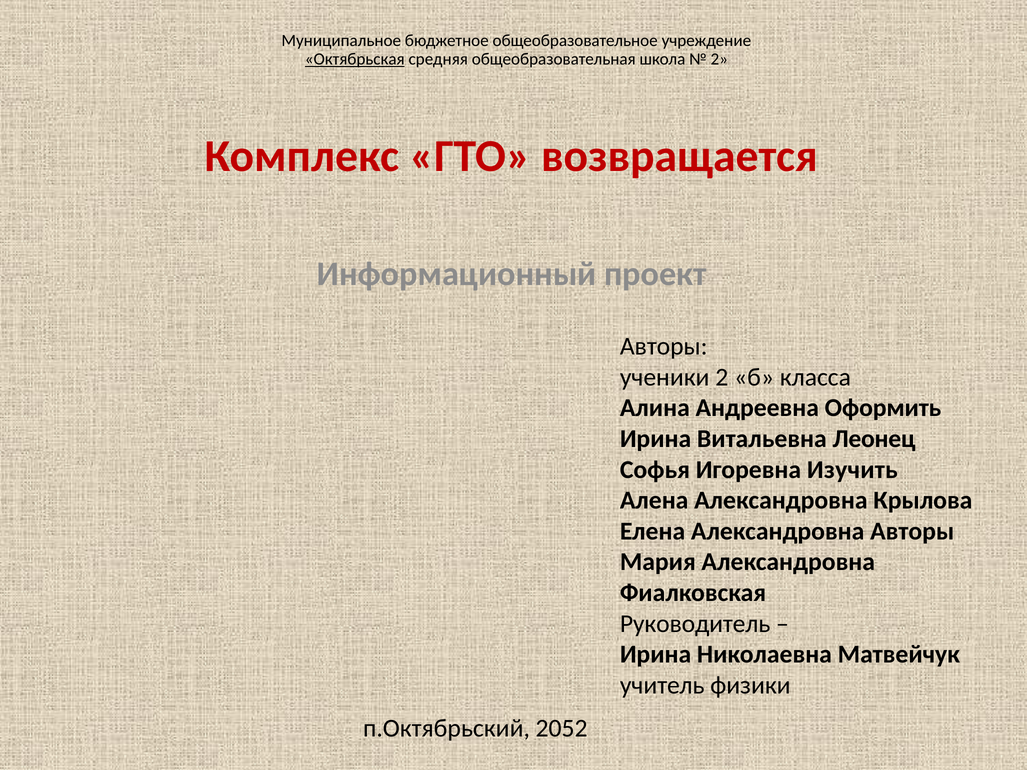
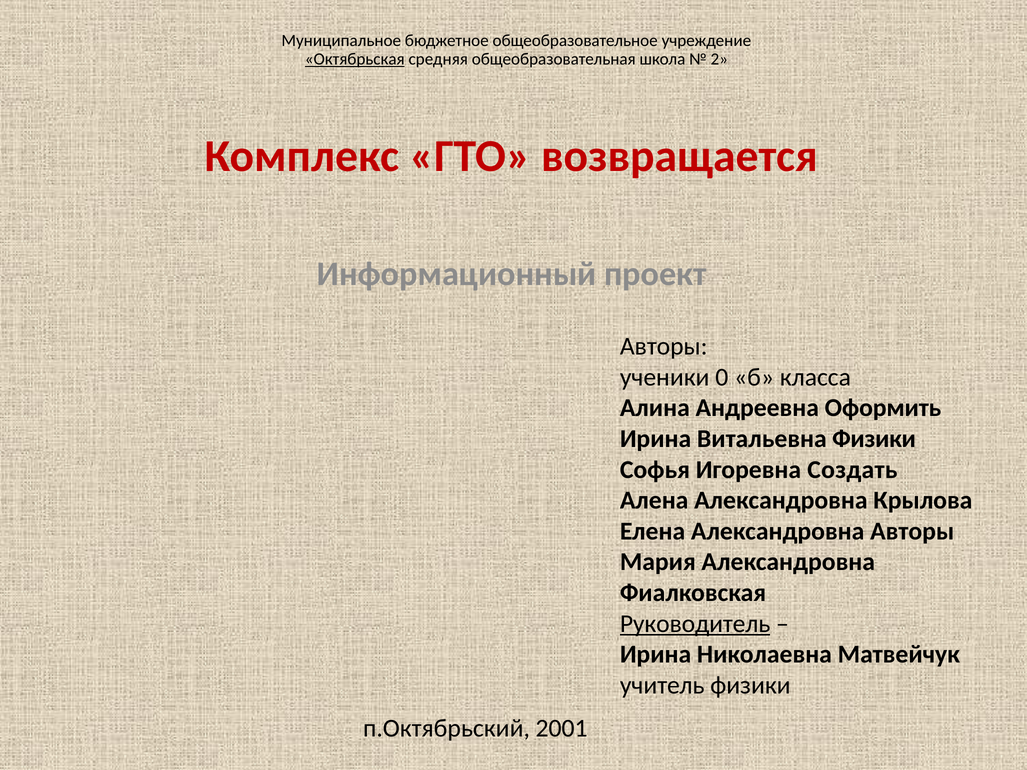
ученики 2: 2 -> 0 (722, 377)
Витальевна Леонец: Леонец -> Физики (874, 439)
Изучить: Изучить -> Создать (852, 470)
Руководитель underline: none -> present (695, 624)
2052: 2052 -> 2001 (562, 728)
